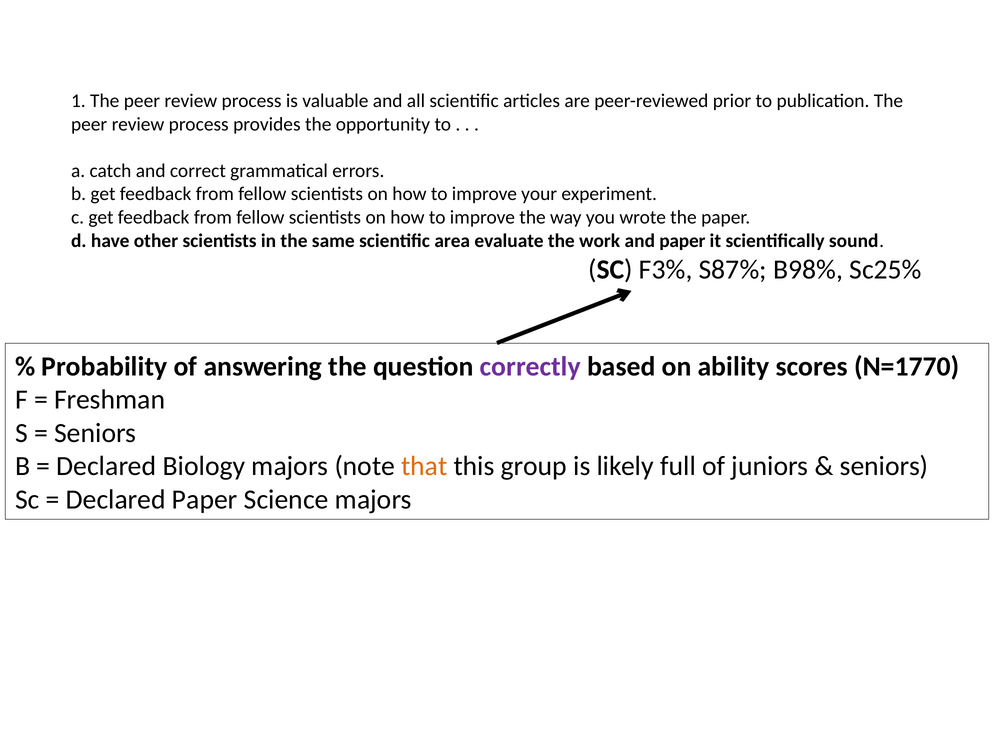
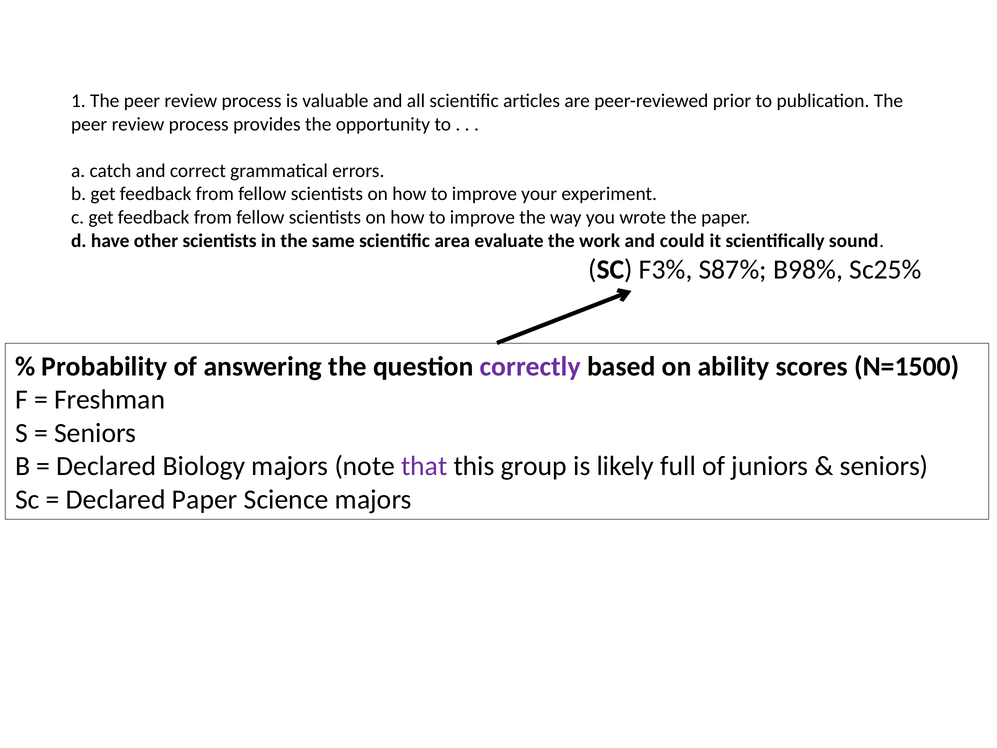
and paper: paper -> could (682, 241)
N=1770: N=1770 -> N=1500 (907, 366)
that colour: orange -> purple (424, 466)
